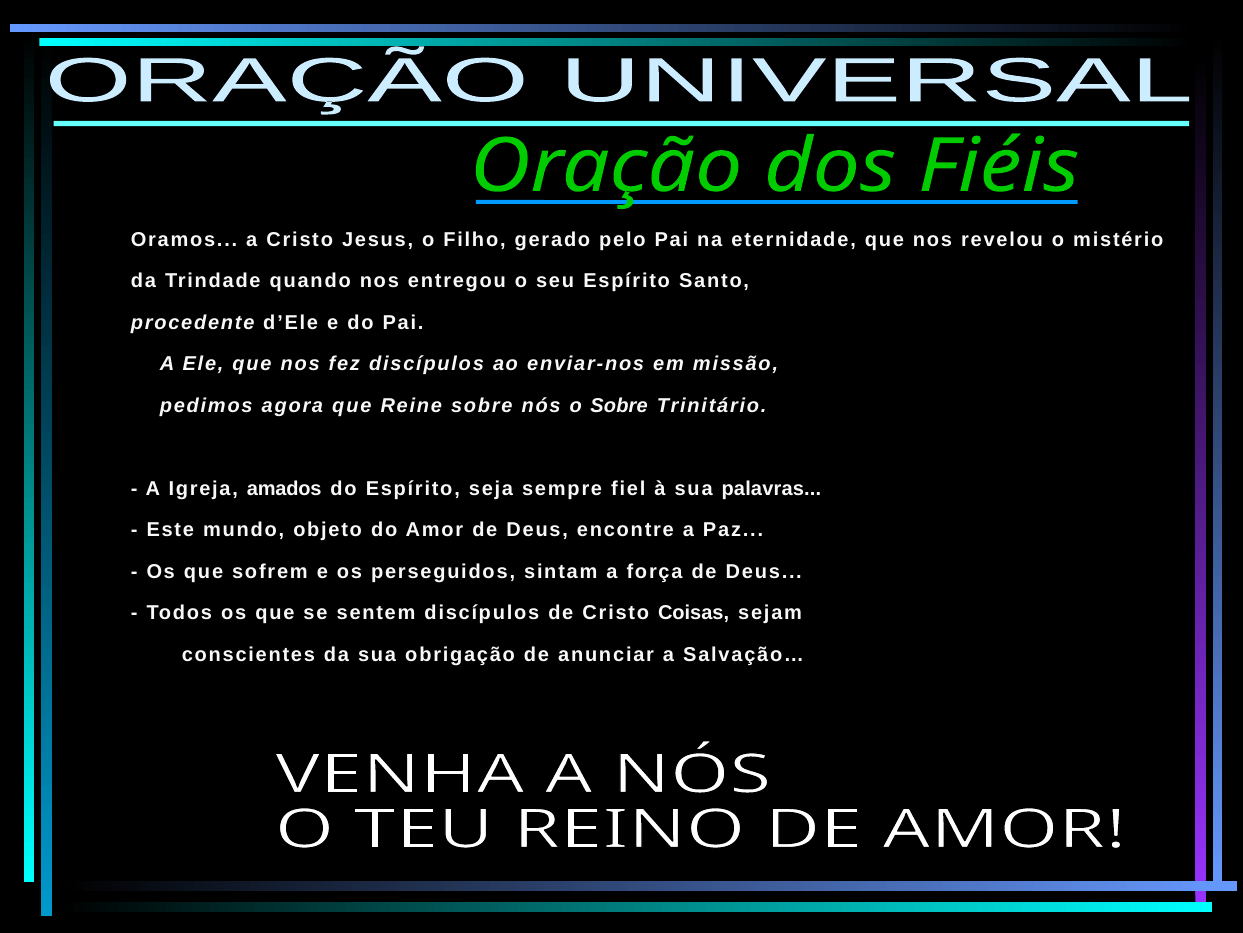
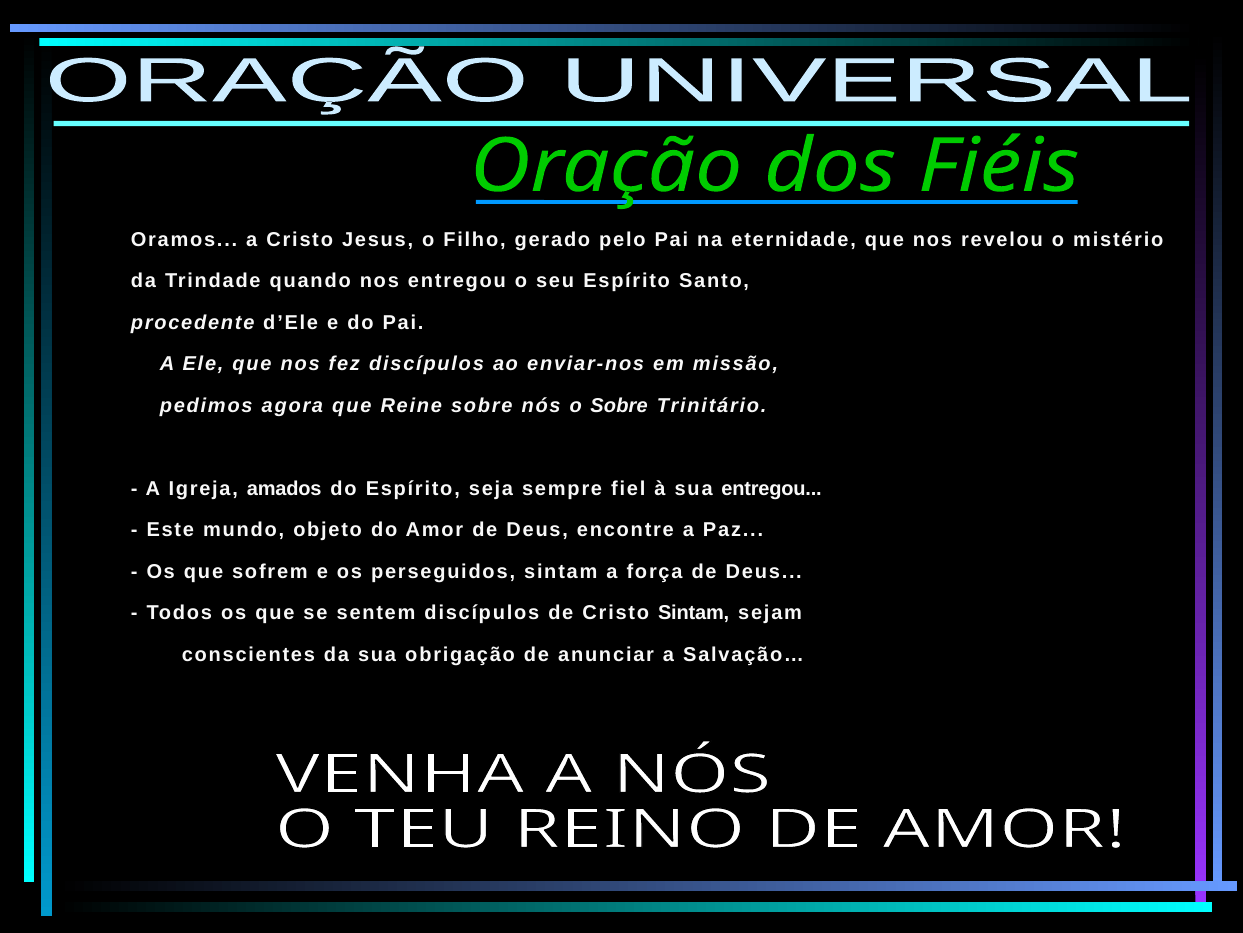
sua palavras: palavras -> entregou (772, 488)
Cristo Coisas: Coisas -> Sintam (694, 613)
